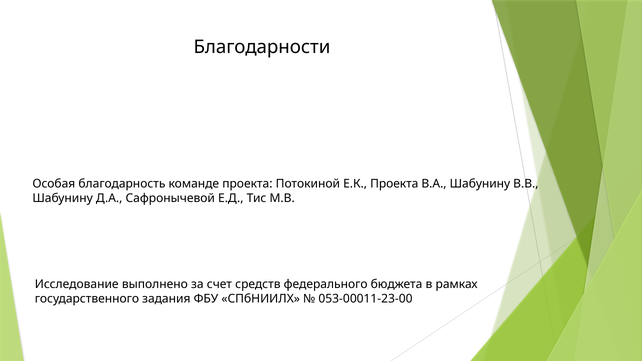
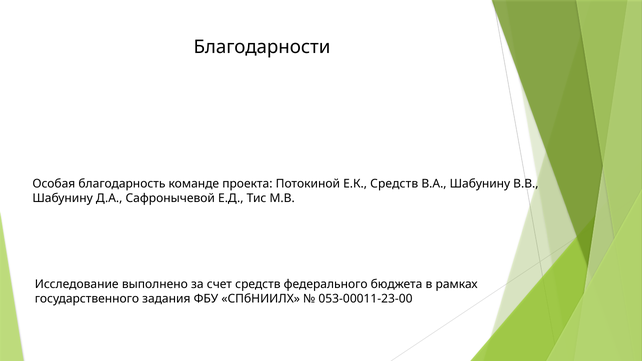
Е.К Проекта: Проекта -> Средств (394, 184)
